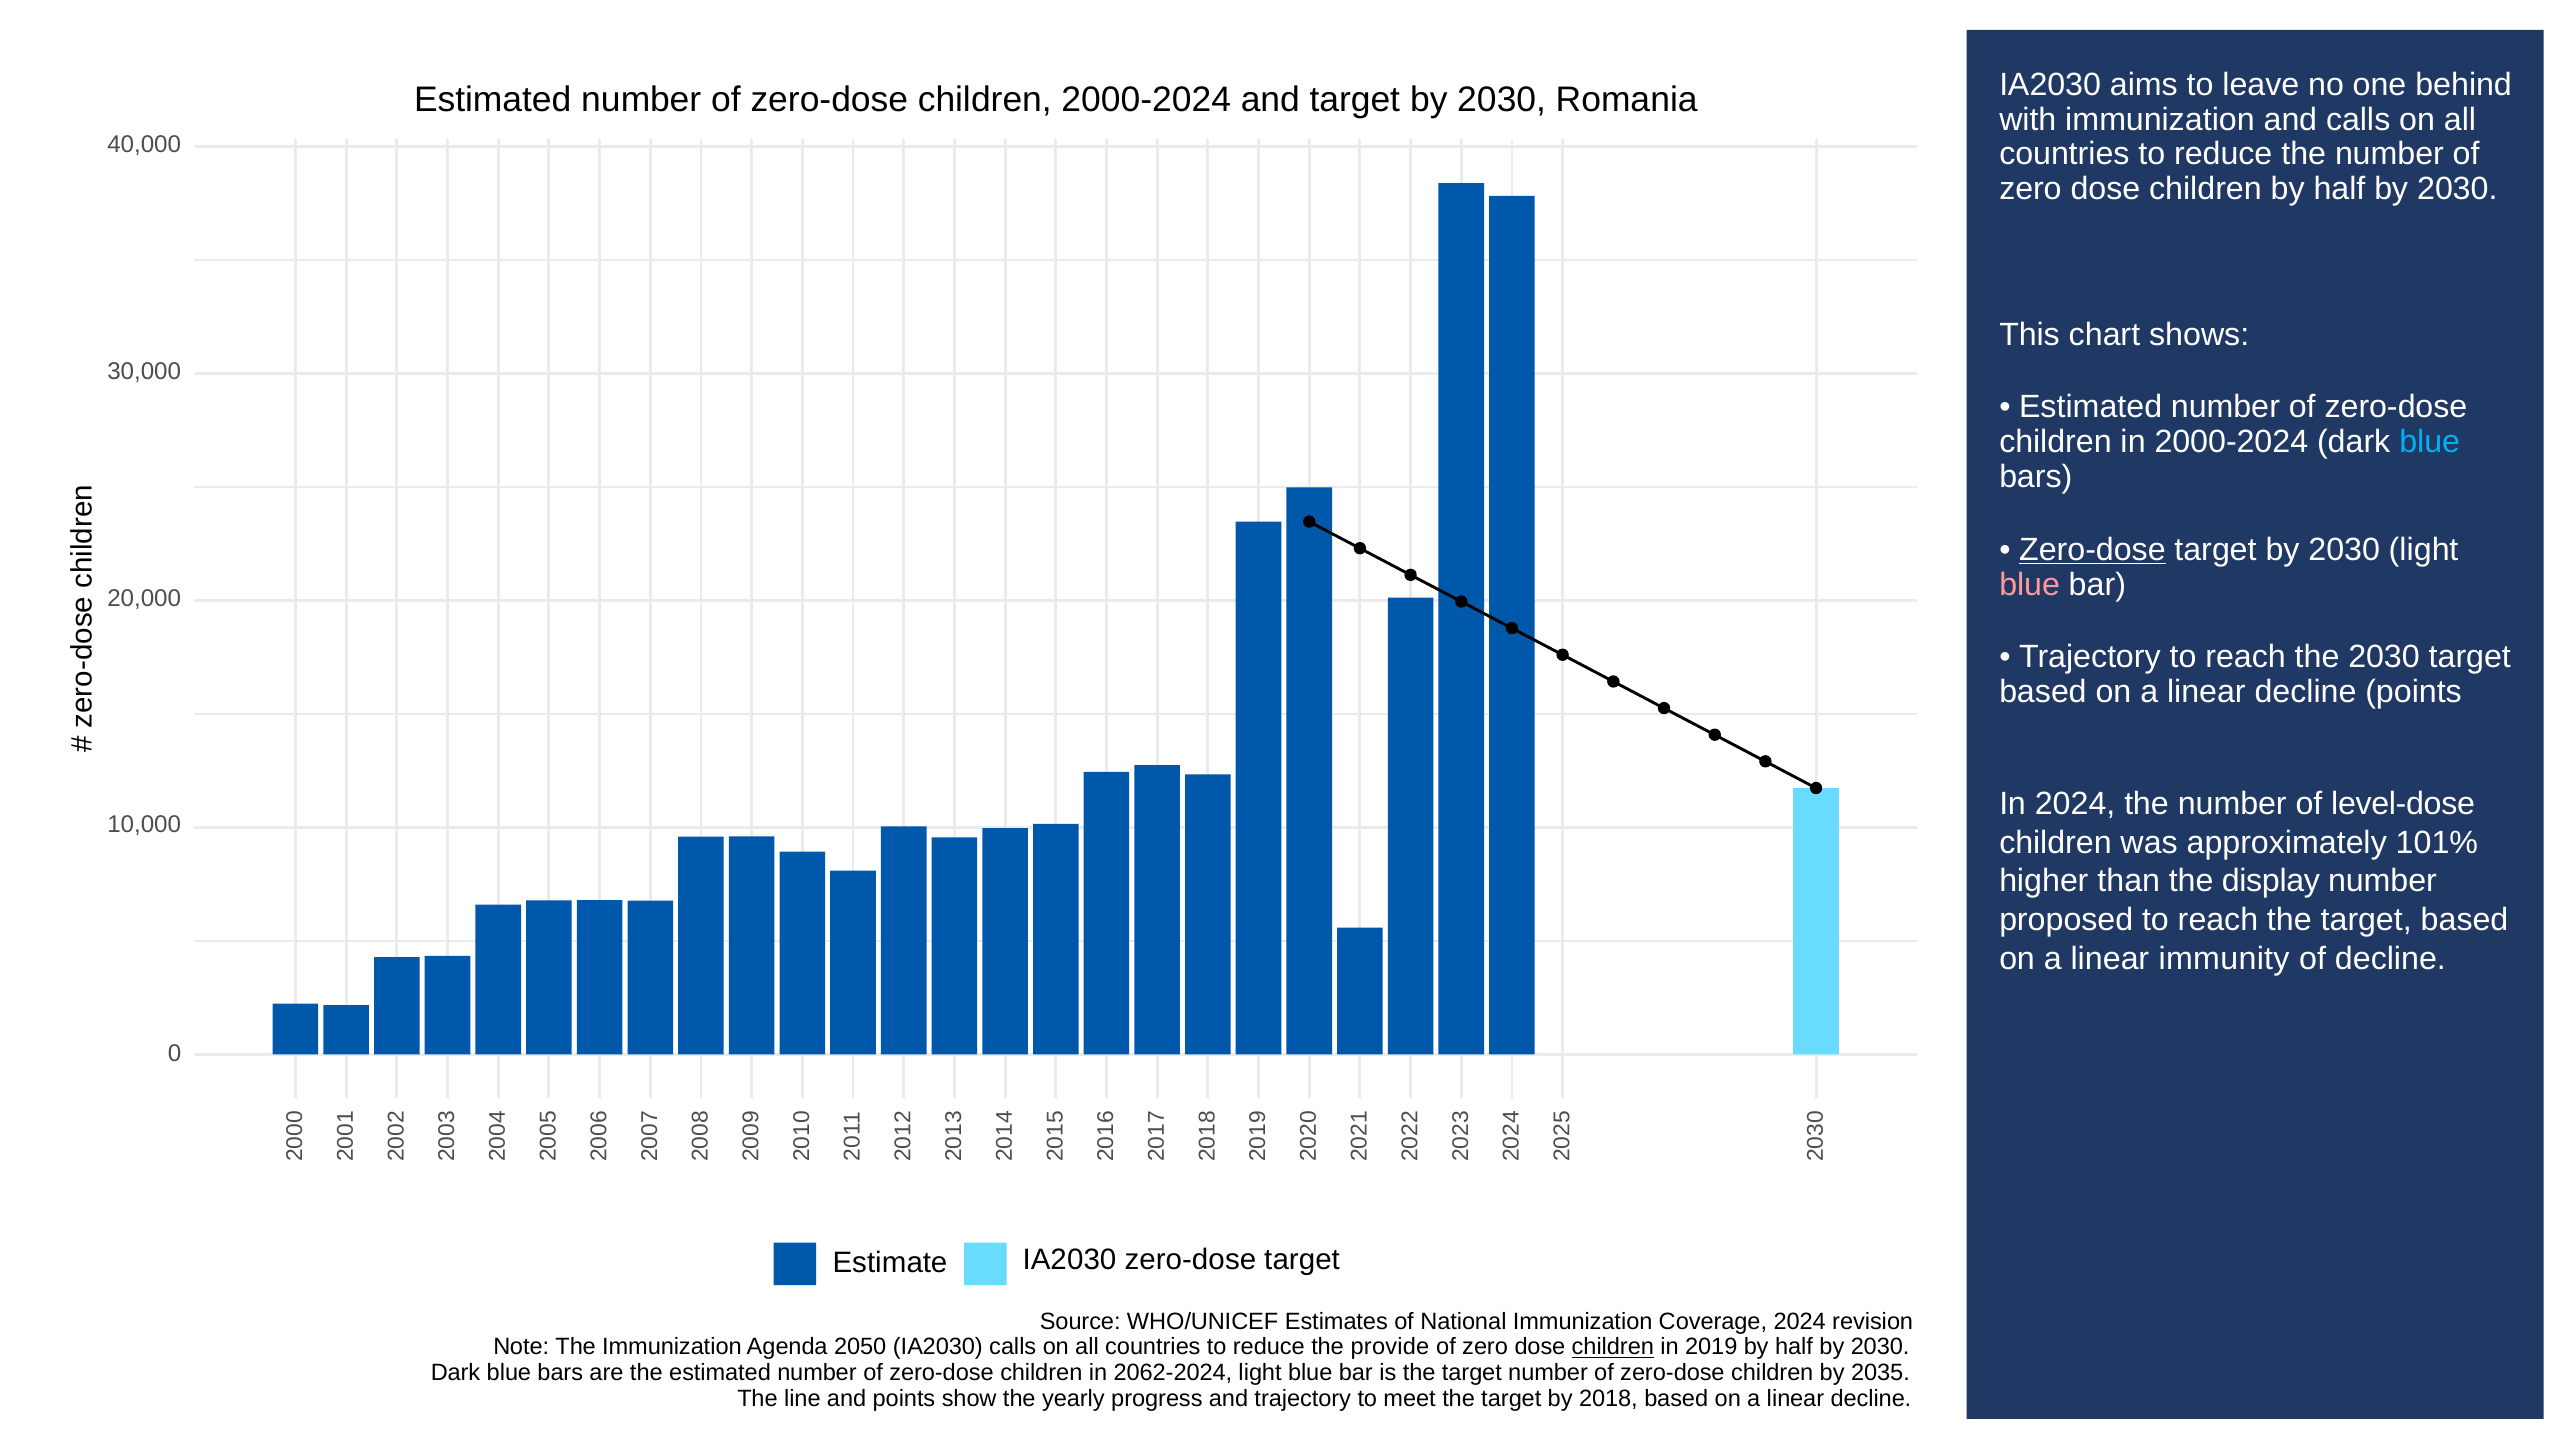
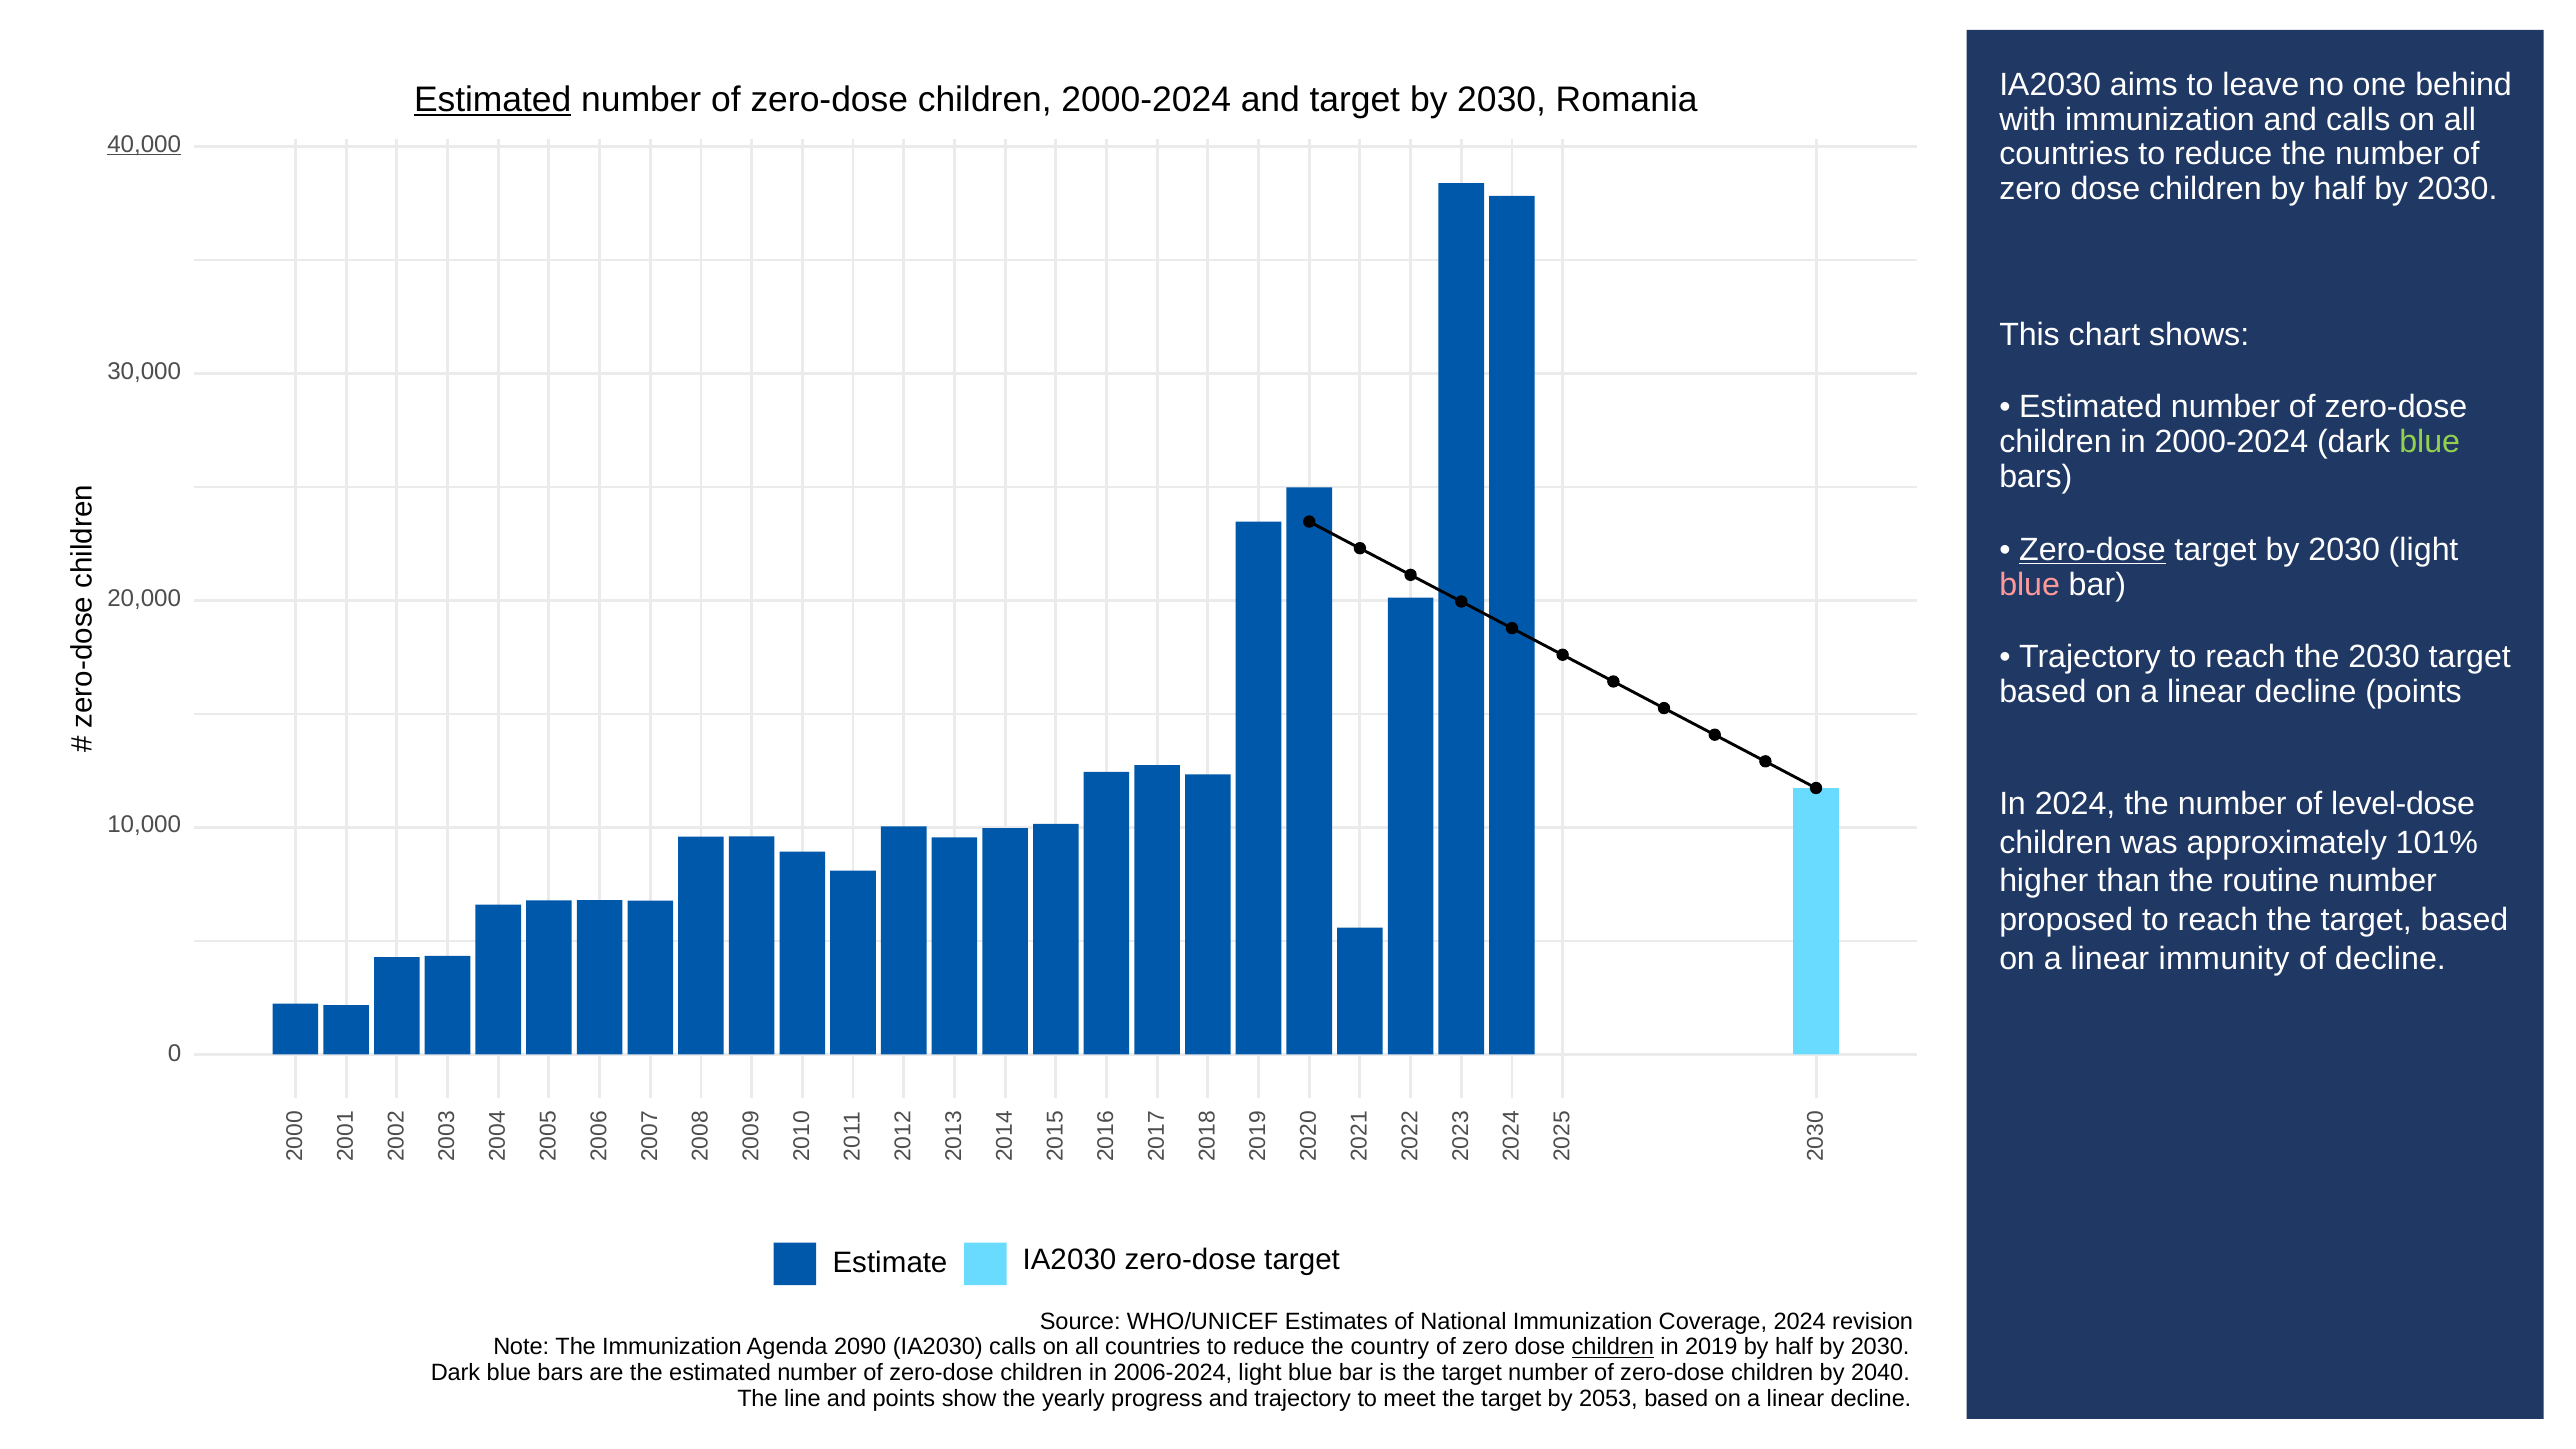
Estimated underline: none -> present (493, 100)
40,000 underline: none -> present (144, 144)
blue colour: light blue -> light green (2430, 442)
display: display -> routine (2271, 881)
2050: 2050 -> 2090 (860, 1347)
provide: provide -> country (1390, 1347)
2062-2024: 2062-2024 -> 2006-2024 (1173, 1373)
2035: 2035 -> 2040 (1880, 1373)
2018: 2018 -> 2053 (1608, 1398)
